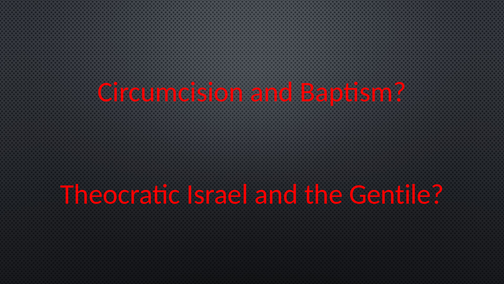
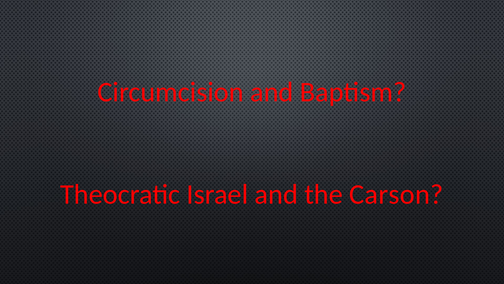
Gentile: Gentile -> Carson (396, 194)
